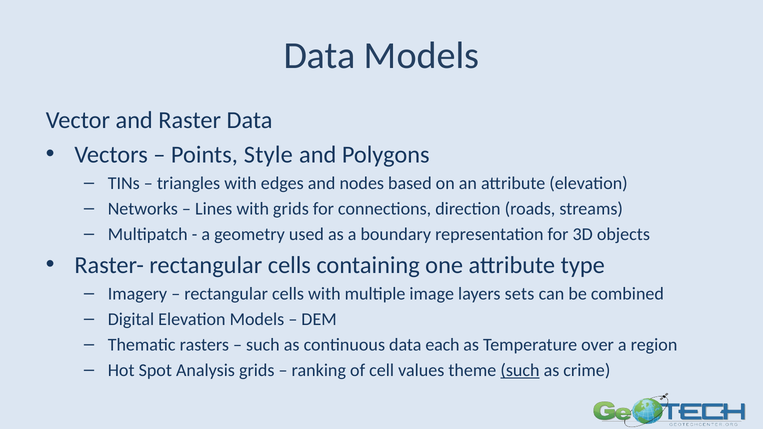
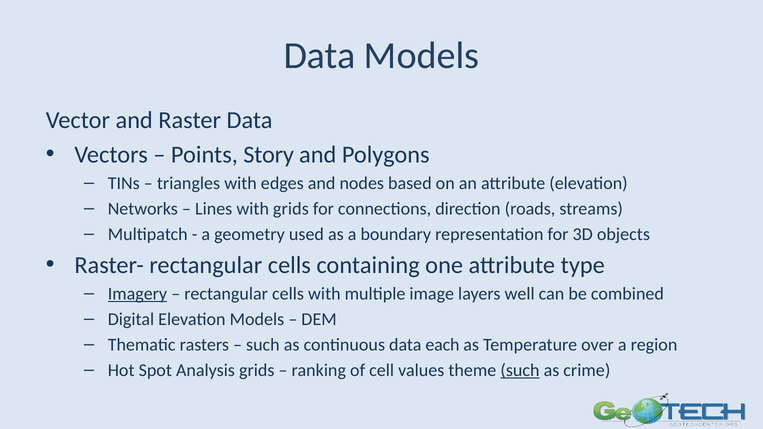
Style: Style -> Story (269, 155)
Imagery underline: none -> present (137, 294)
sets: sets -> well (520, 294)
